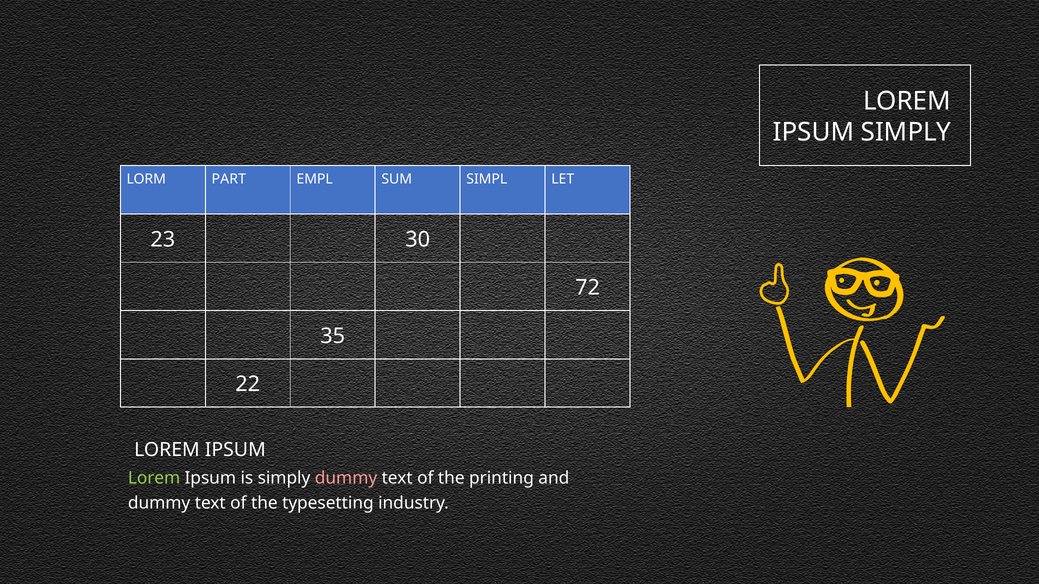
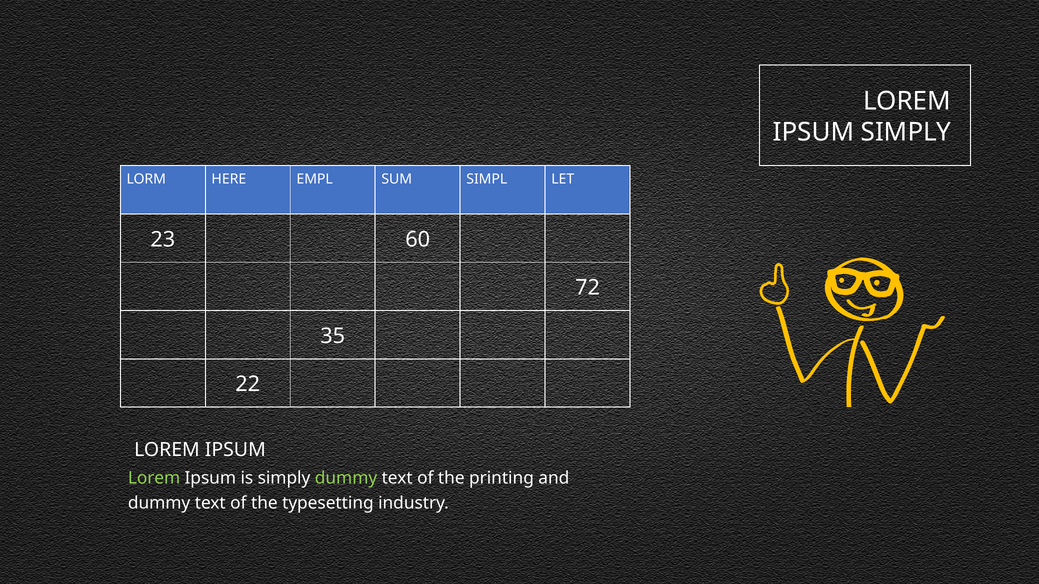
PART: PART -> HERE (229, 179)
30: 30 -> 60 (418, 240)
dummy colour: pink -> light green (346, 479)
